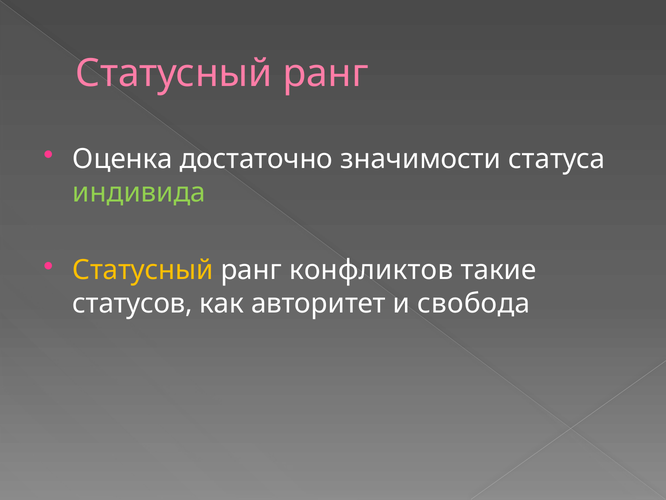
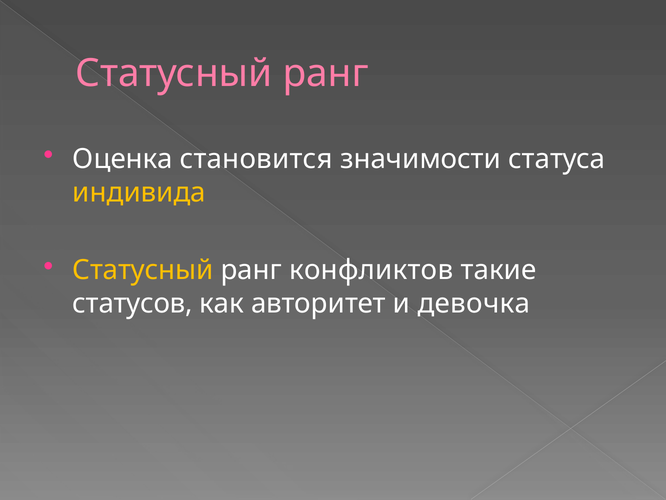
достаточно: достаточно -> становится (256, 159)
индивида colour: light green -> yellow (139, 192)
свобода: свобода -> девочка (474, 303)
